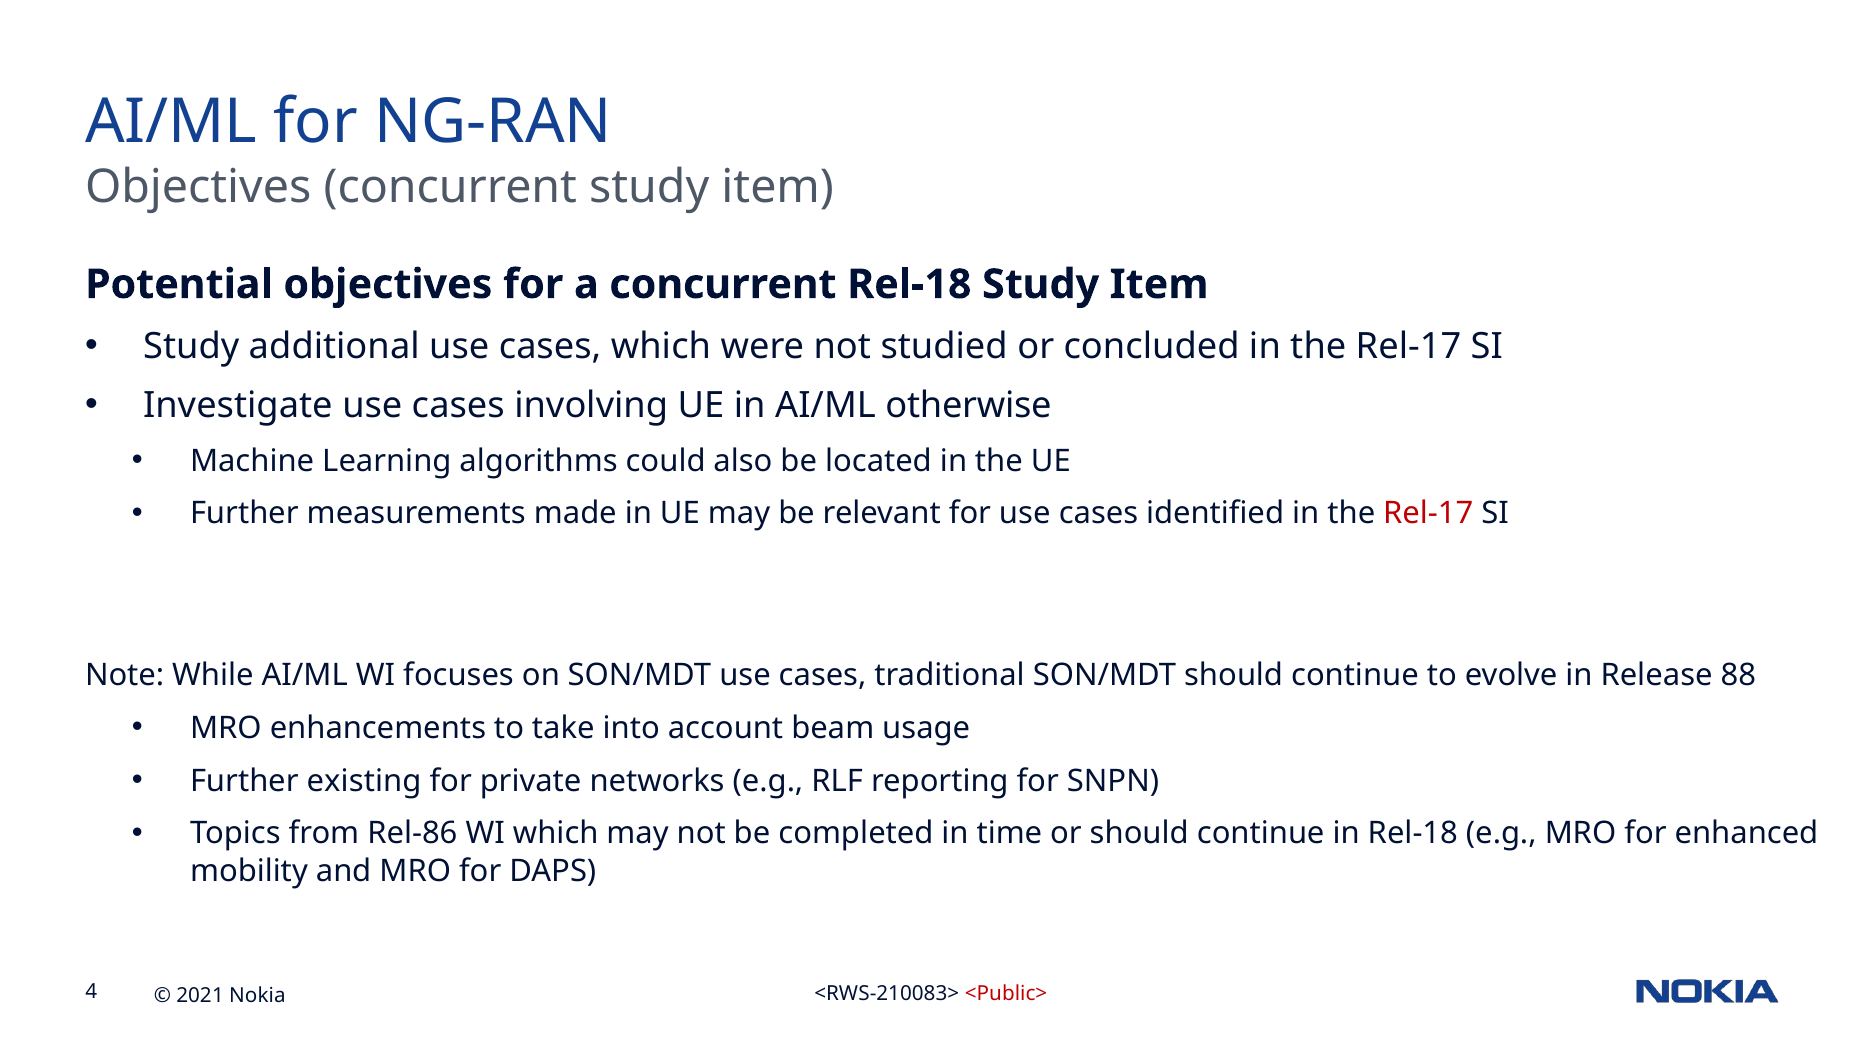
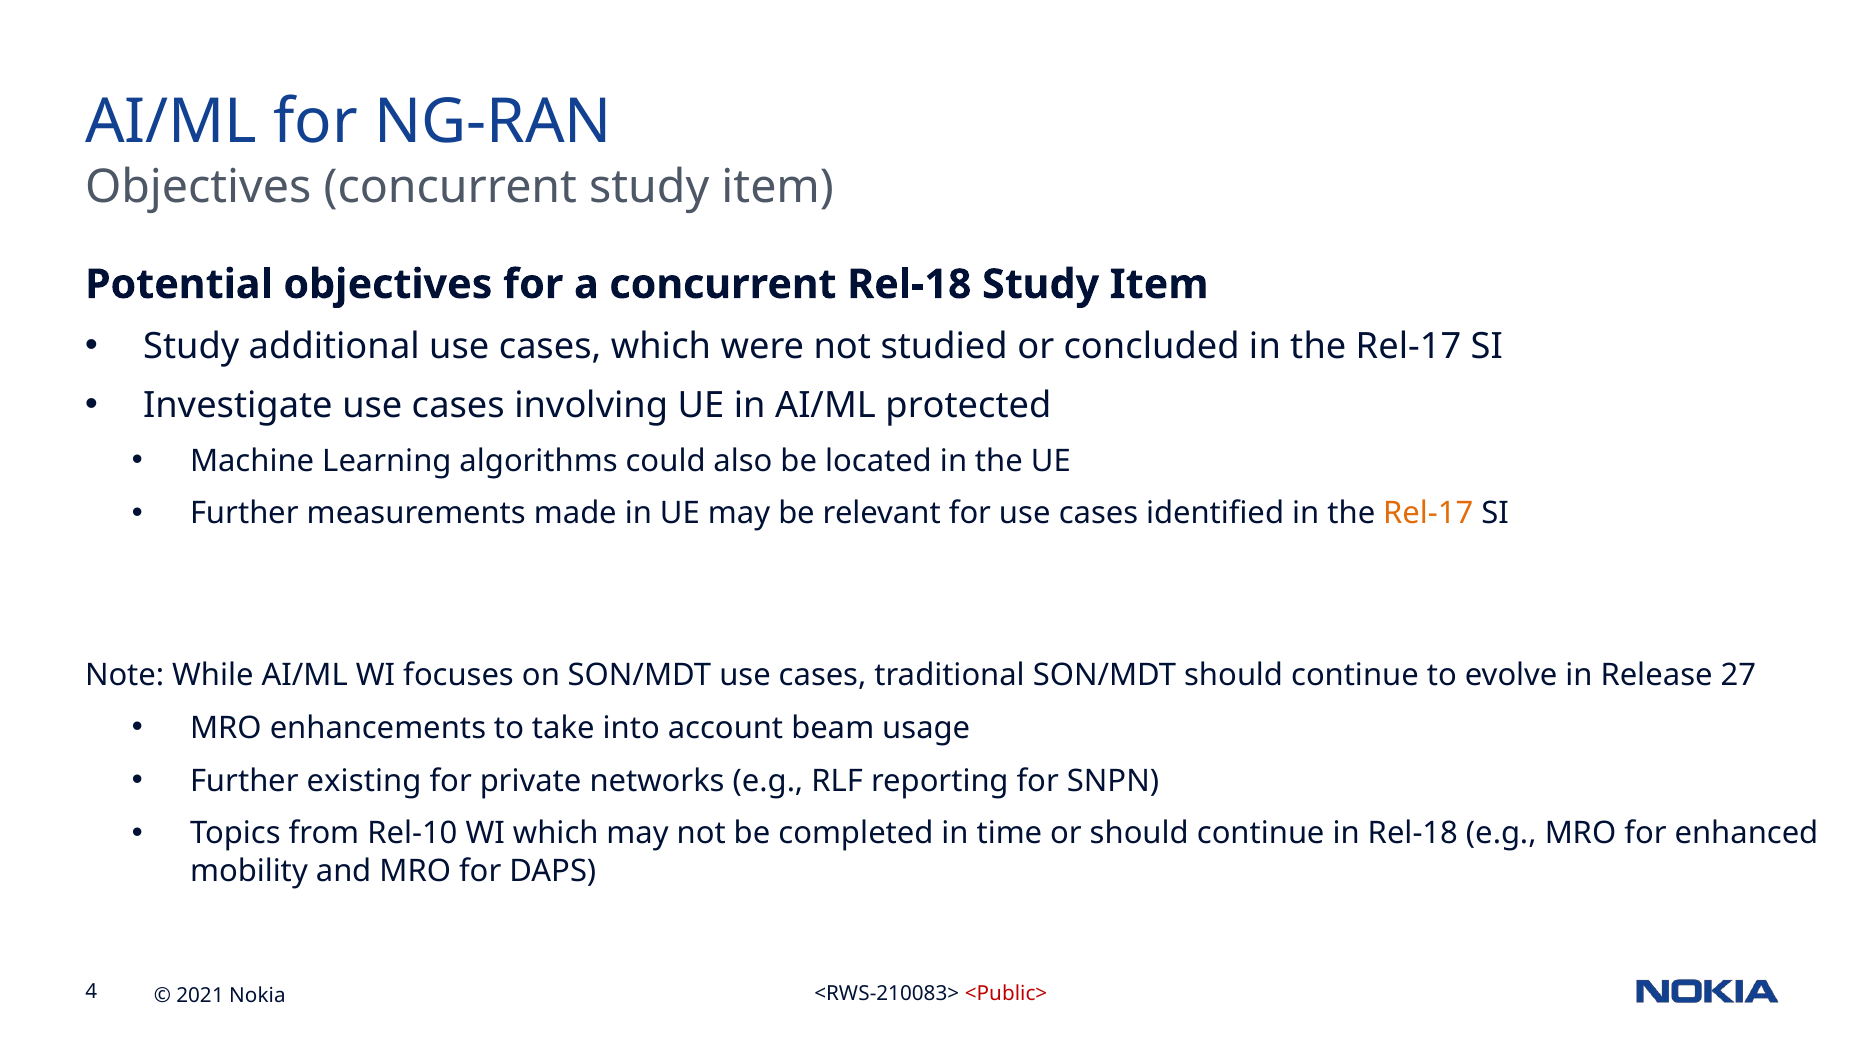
otherwise: otherwise -> protected (968, 405)
Rel-17 colour: red -> orange (1428, 513)
88: 88 -> 27 (1738, 675)
Rel-86: Rel-86 -> Rel-10 (412, 833)
